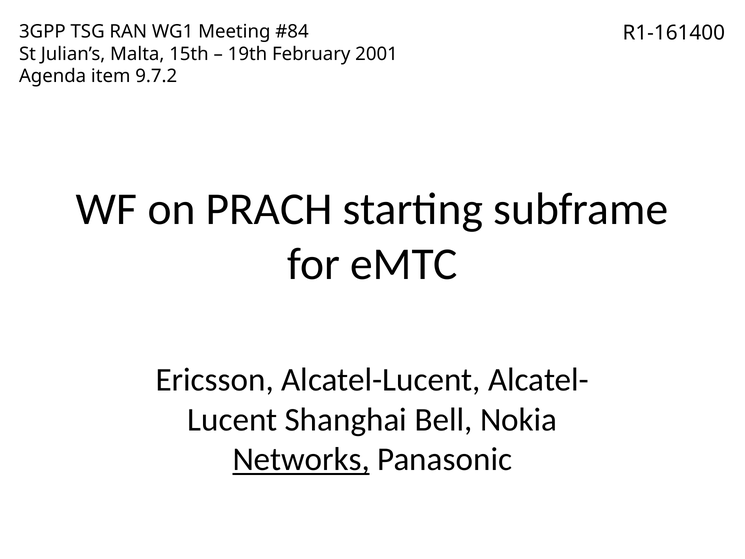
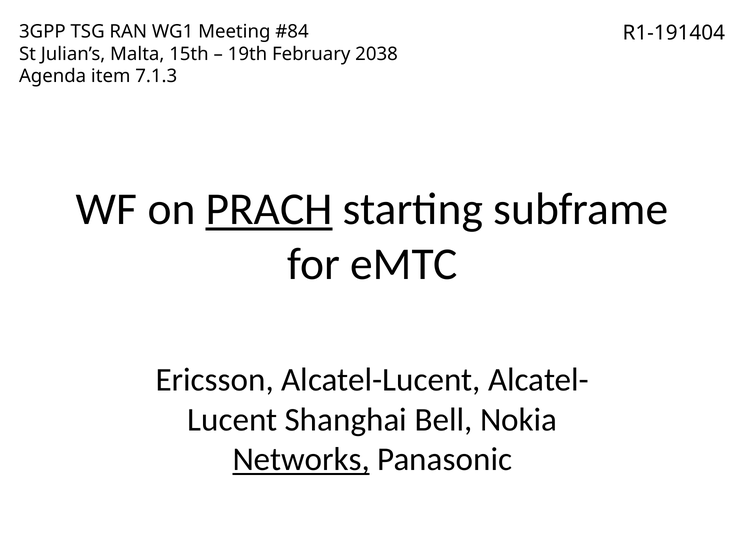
R1-161400: R1-161400 -> R1-191404 (674, 33)
2001: 2001 -> 2038 (377, 54)
9.7.2: 9.7.2 -> 7.1.3 (156, 76)
PRACH underline: none -> present (269, 209)
